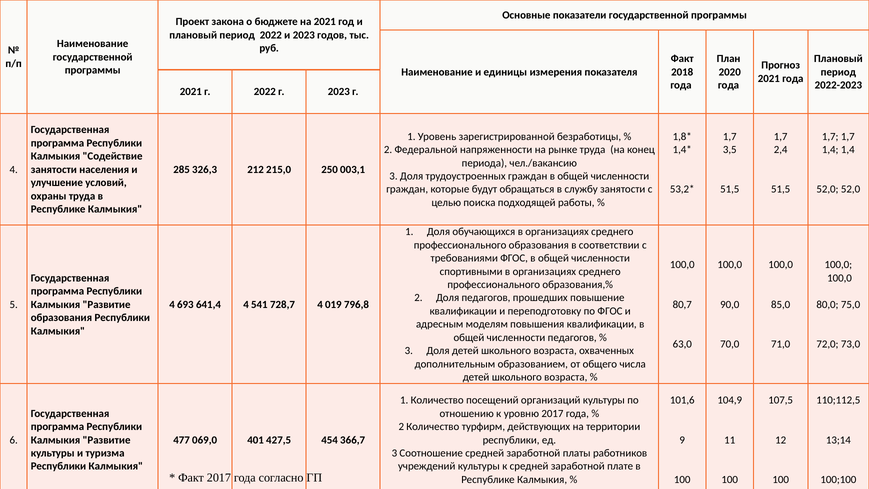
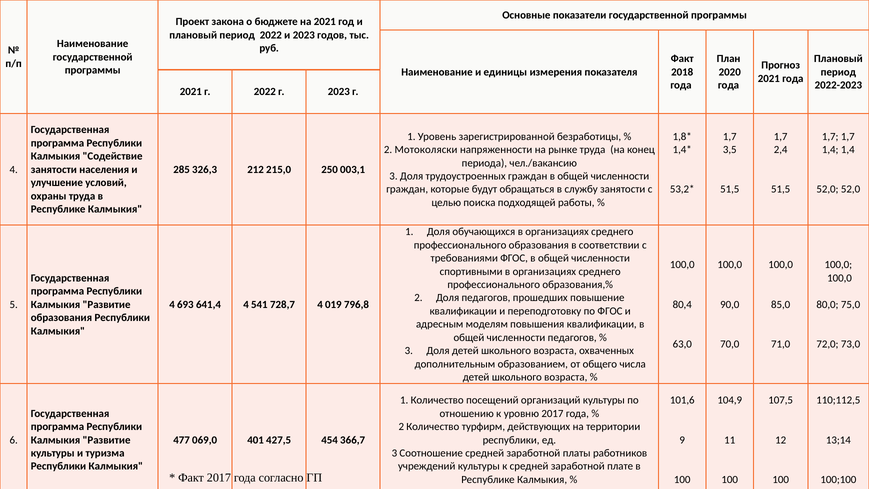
Федеральной: Федеральной -> Мотоколяски (426, 150)
80,7: 80,7 -> 80,4 (682, 304)
